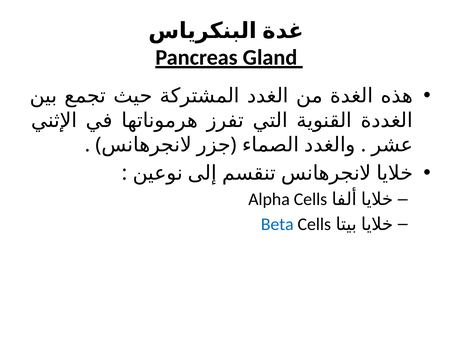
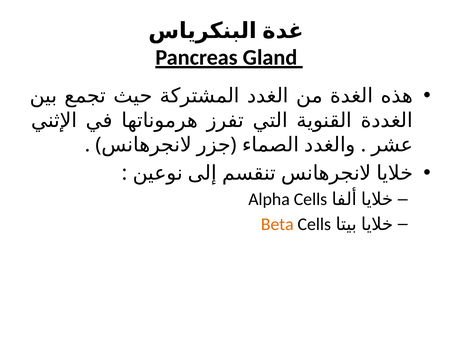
Beta colour: blue -> orange (277, 225)
